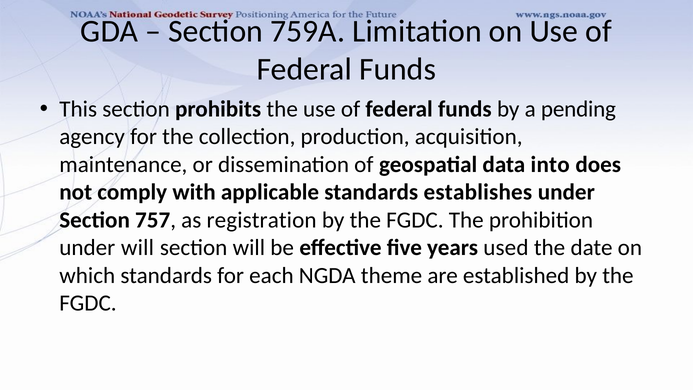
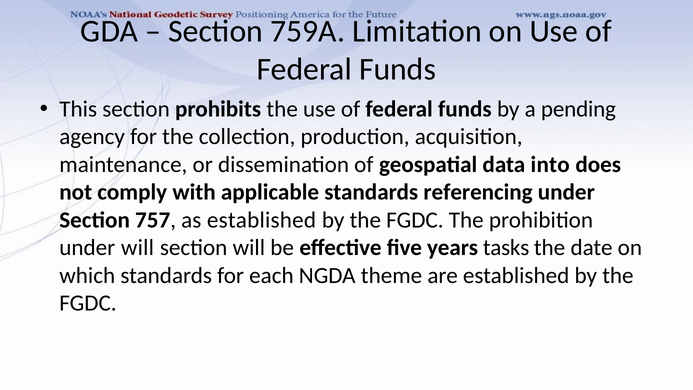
establishes: establishes -> referencing (478, 192)
as registration: registration -> established (261, 220)
used: used -> tasks (506, 248)
